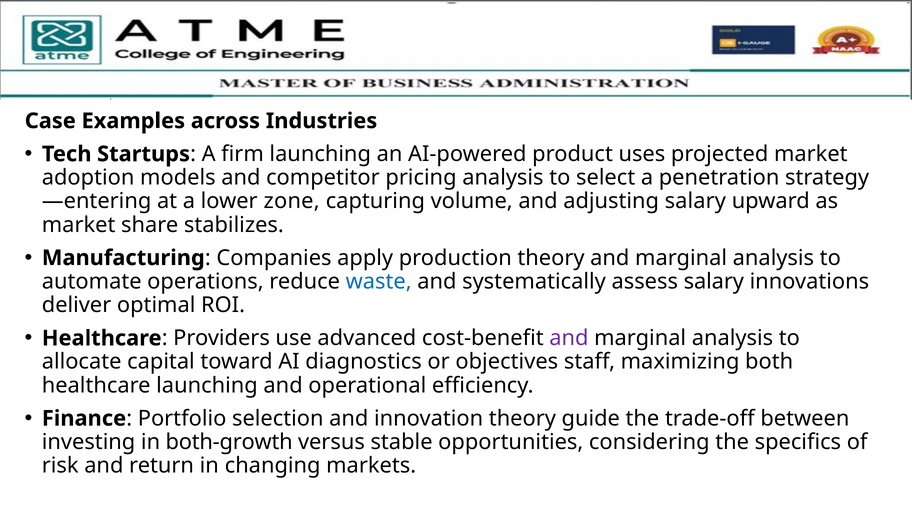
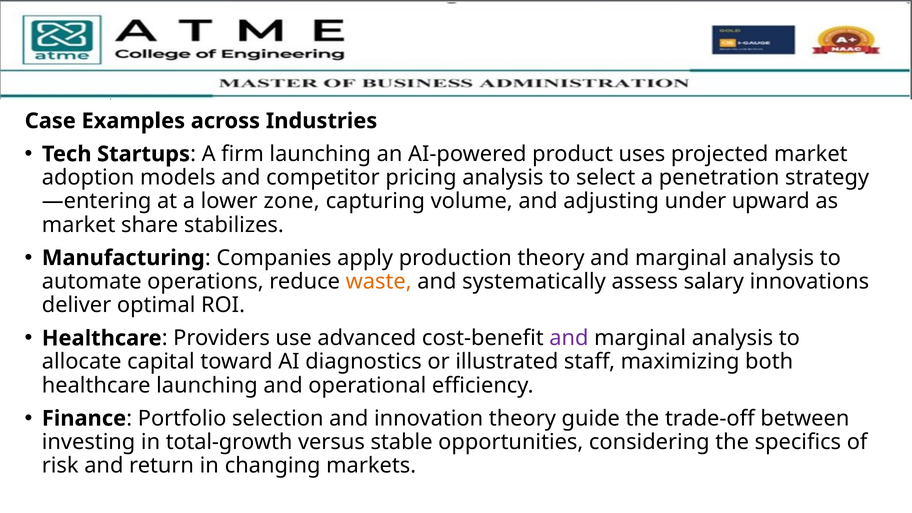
adjusting salary: salary -> under (695, 201)
waste colour: blue -> orange (379, 281)
objectives: objectives -> illustrated (507, 362)
both-growth: both-growth -> total-growth (229, 442)
